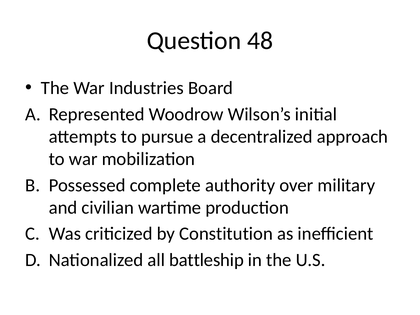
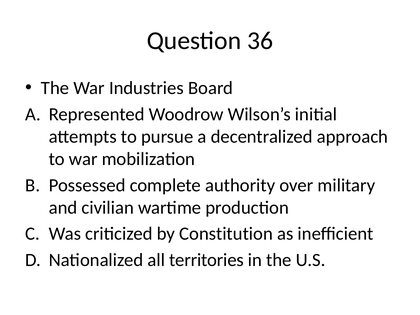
48: 48 -> 36 (260, 41)
battleship: battleship -> territories (207, 260)
